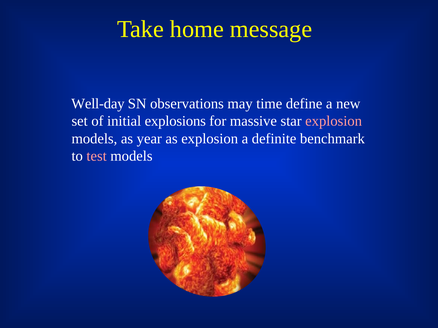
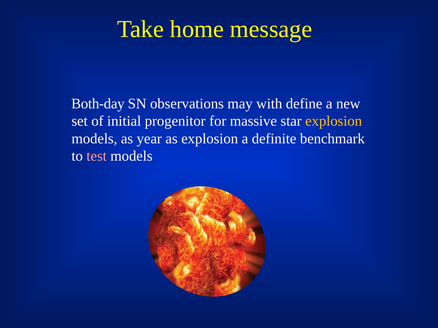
Well-day: Well-day -> Both-day (98, 104)
time: time -> with (269, 104)
explosions: explosions -> progenitor (175, 121)
explosion colour: pink -> yellow (334, 121)
